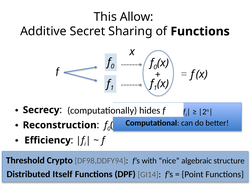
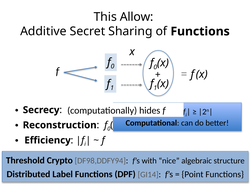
Itself: Itself -> Label (63, 175)
